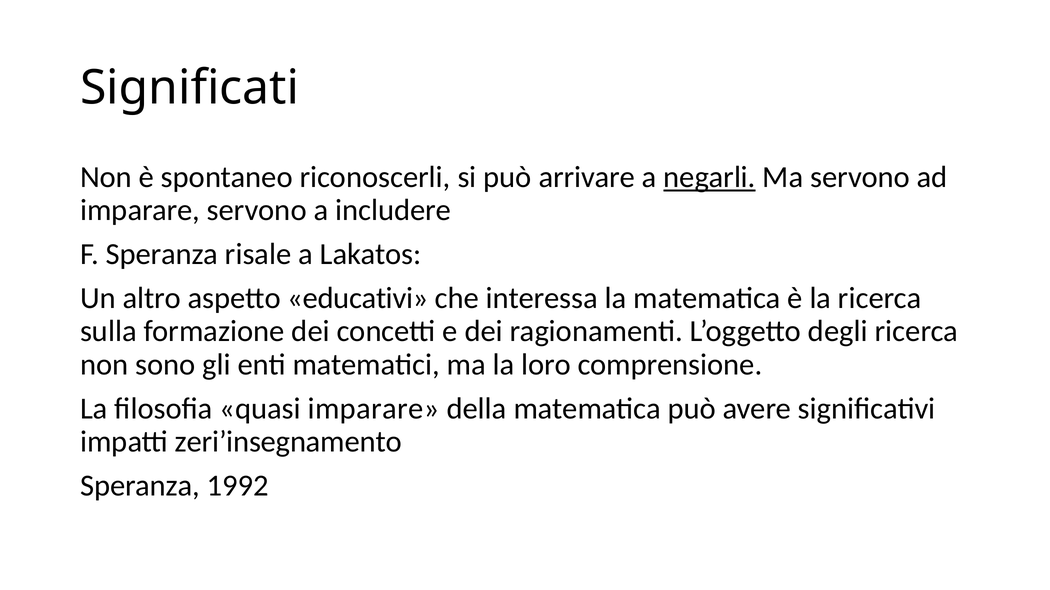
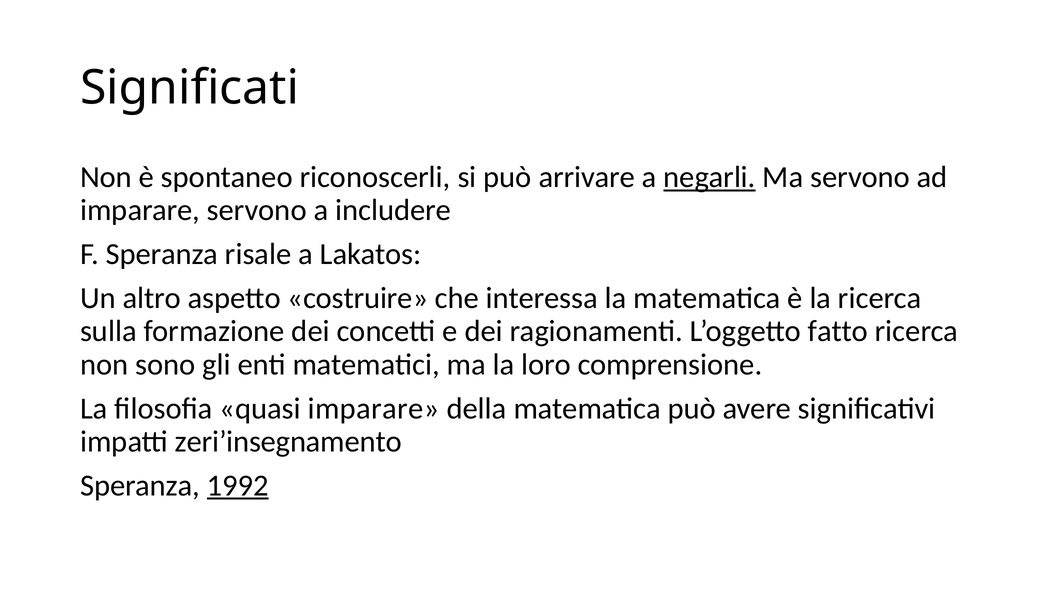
educativi: educativi -> costruire (358, 299)
degli: degli -> fatto (838, 332)
1992 underline: none -> present (238, 486)
